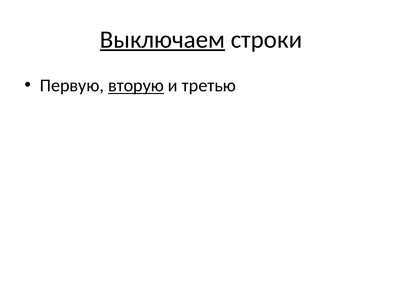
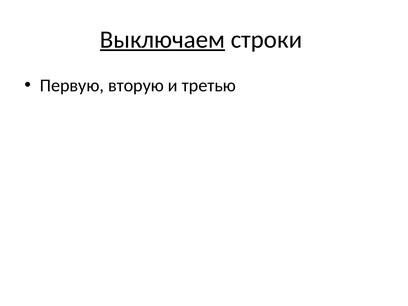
вторую underline: present -> none (136, 86)
